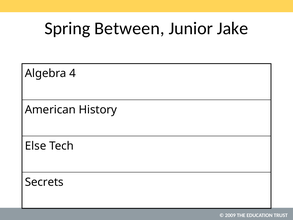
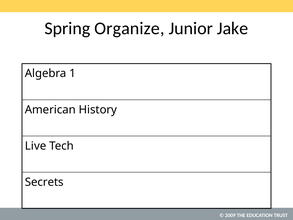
Between: Between -> Organize (129, 28)
4: 4 -> 1 (73, 73)
Else: Else -> Live (36, 146)
